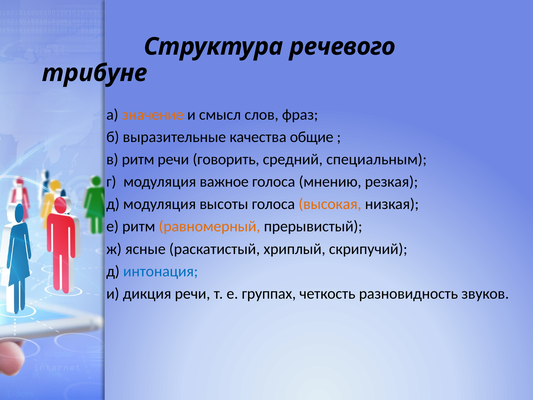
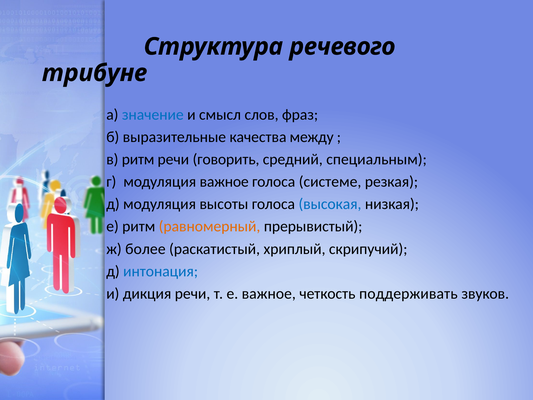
значение colour: orange -> blue (153, 115)
общие: общие -> между (312, 137)
мнению: мнению -> системе (330, 182)
высокая colour: orange -> blue (330, 204)
ясные: ясные -> более (145, 249)
е группах: группах -> важное (269, 293)
разновидность: разновидность -> поддерживать (408, 293)
